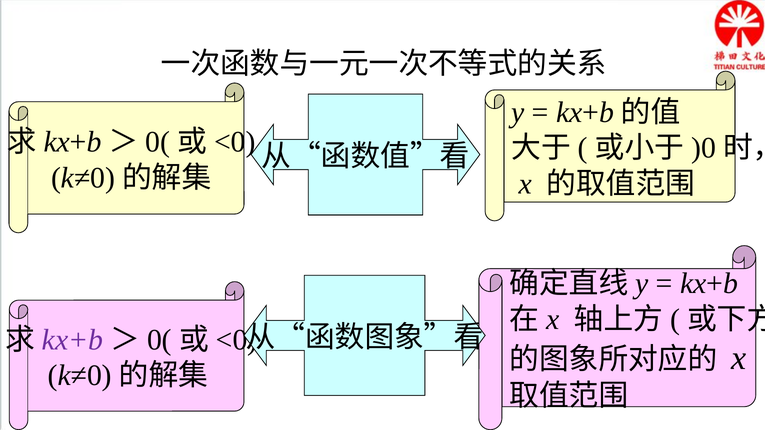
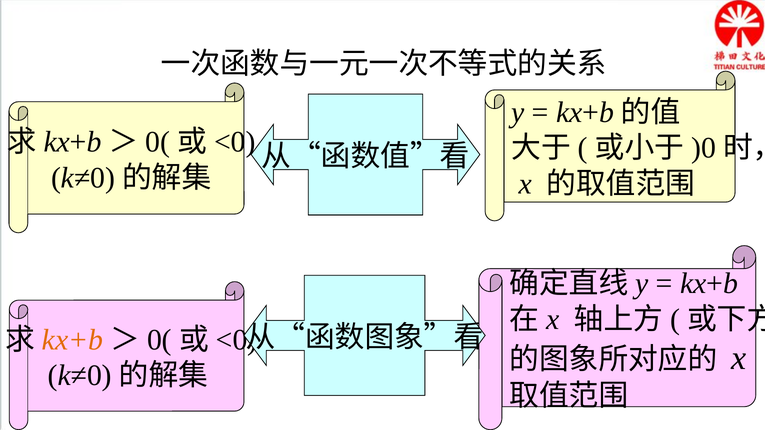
kx+b colour: purple -> orange (73, 340)
